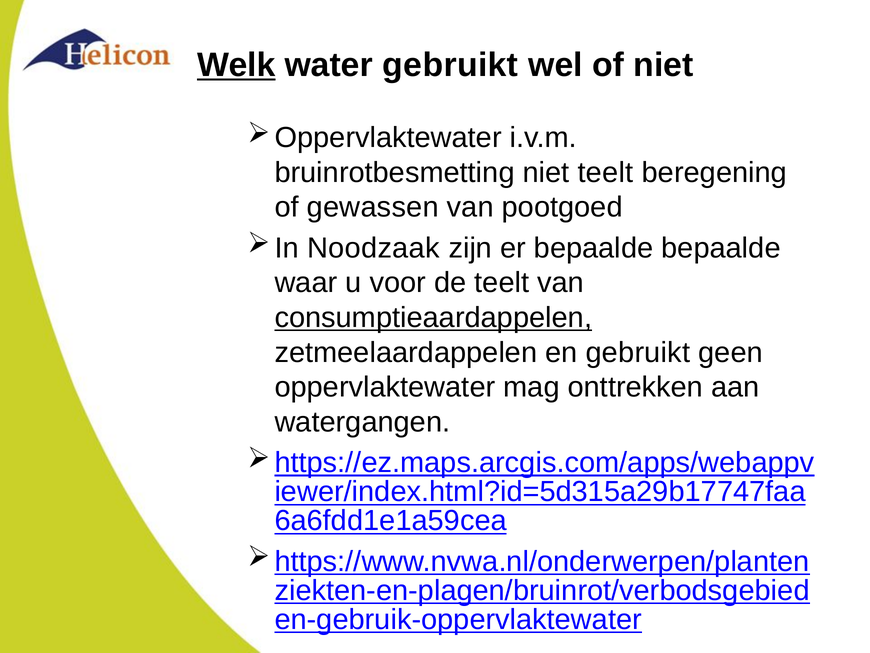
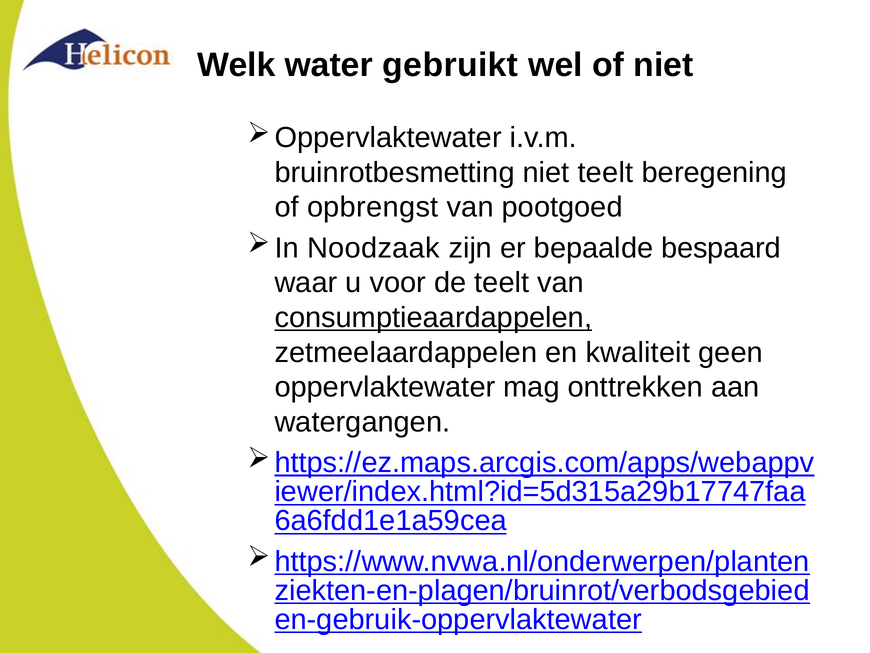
Welk underline: present -> none (236, 65)
gewassen: gewassen -> opbrengst (373, 207)
bepaalde bepaalde: bepaalde -> bespaard (721, 248)
en gebruikt: gebruikt -> kwaliteit (638, 352)
